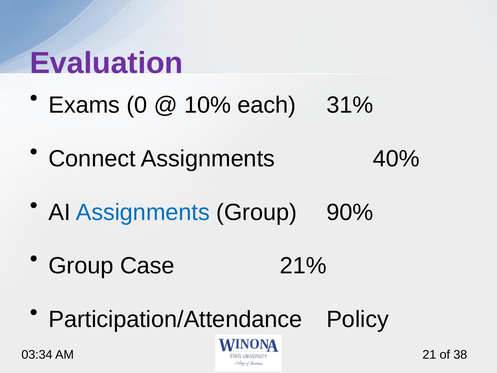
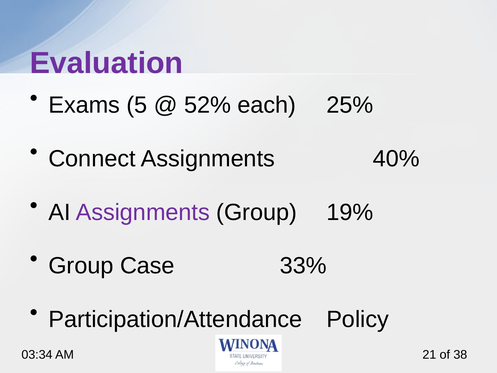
0: 0 -> 5 (137, 105)
10%: 10% -> 52% (207, 105)
31%: 31% -> 25% (350, 105)
Assignments colour: blue -> purple (143, 212)
90%: 90% -> 19% (350, 212)
21%: 21% -> 33% (303, 266)
